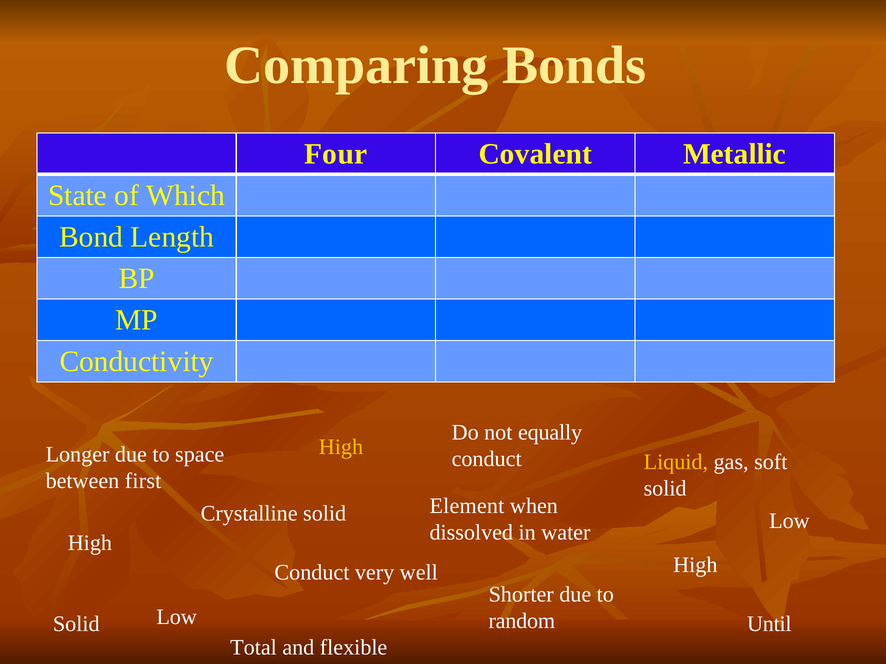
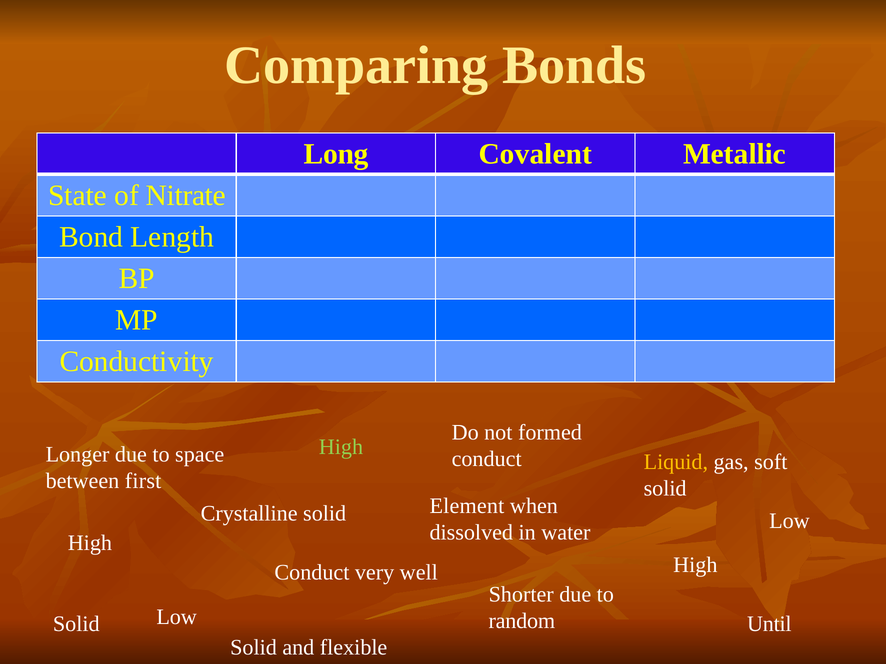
Four: Four -> Long (336, 154)
Which: Which -> Nitrate (186, 195)
equally: equally -> formed (550, 433)
High colour: yellow -> light green (341, 447)
Total: Total -> Solid (254, 648)
